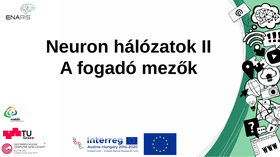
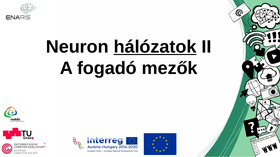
hálózatok underline: none -> present (155, 47)
